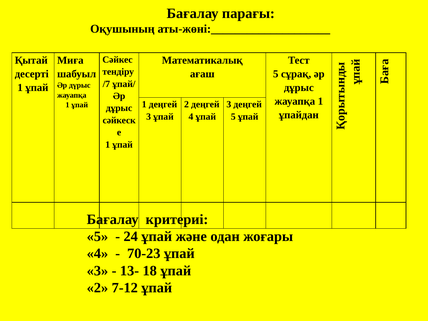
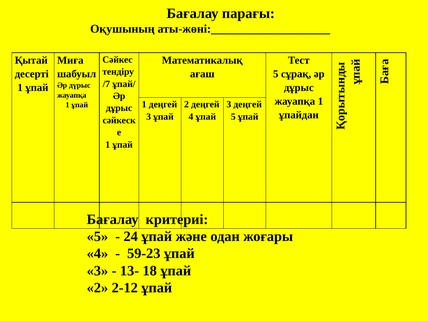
70-23: 70-23 -> 59-23 (144, 254)
7-12: 7-12 -> 2-12 (125, 288)
